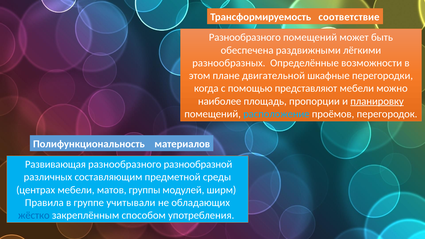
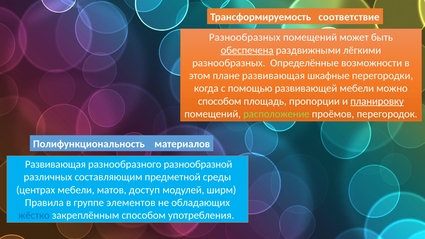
Разнообразного: Разнообразного -> Разнообразных (245, 37)
обеспечена underline: none -> present (247, 50)
плане двигательной: двигательной -> развивающая (273, 76)
представляют: представляют -> развивающей (306, 88)
наиболее: наиболее -> способом (220, 101)
расположение colour: light blue -> light green (276, 114)
группы: группы -> доступ (144, 190)
учитывали: учитывали -> элементов (131, 203)
